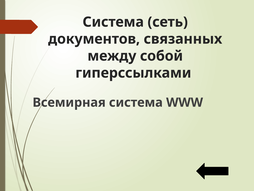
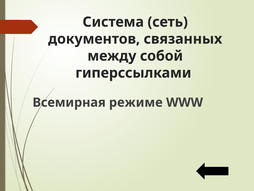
Всемирная система: система -> режиме (136, 102)
